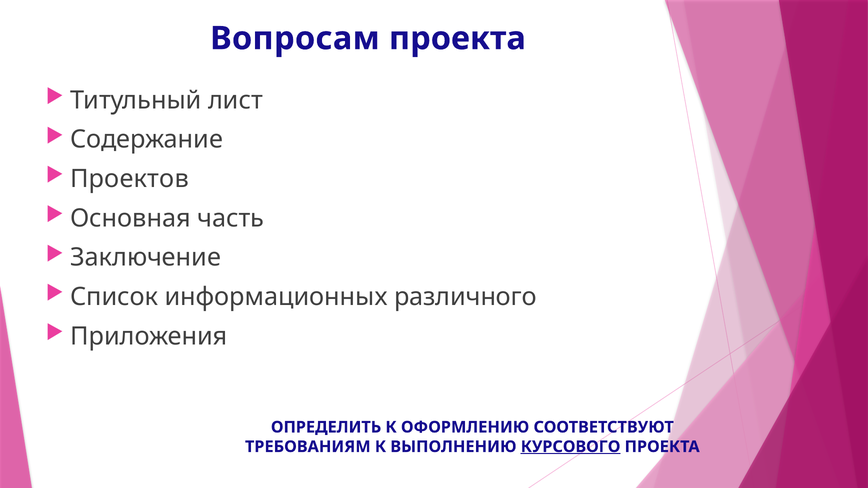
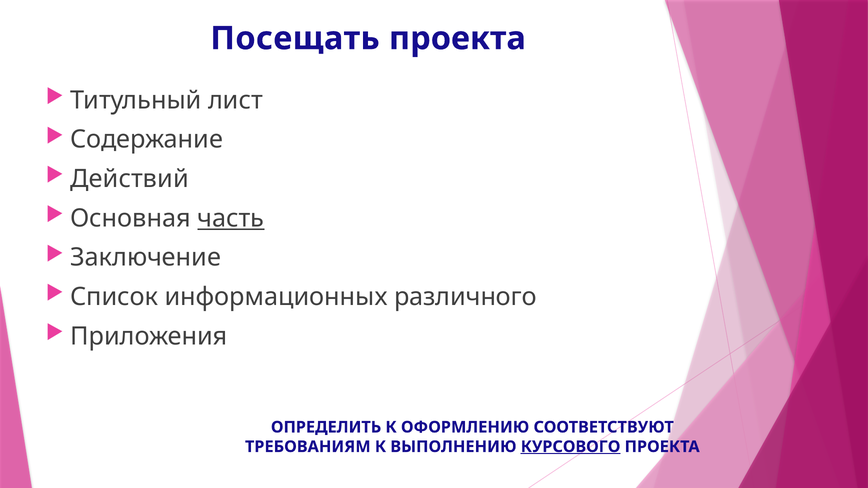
Вопросам: Вопросам -> Посещать (295, 38)
Проектов: Проектов -> Действий (130, 179)
часть underline: none -> present (231, 218)
